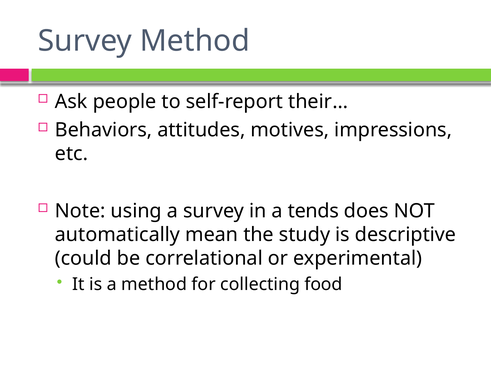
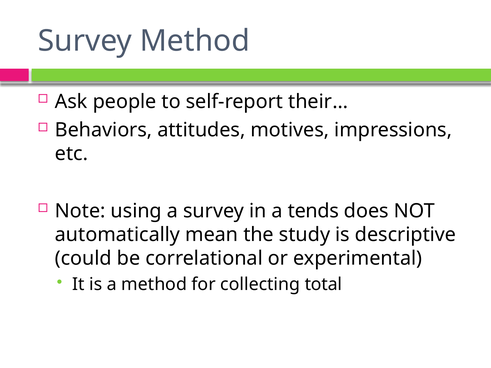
food: food -> total (323, 285)
